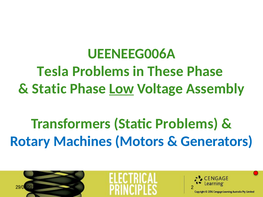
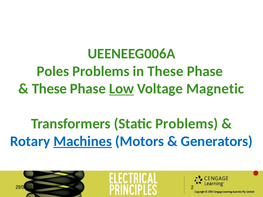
Tesla: Tesla -> Poles (53, 71)
Static: Static -> These (49, 89)
Assembly: Assembly -> Magnetic (215, 89)
Machines underline: none -> present (83, 141)
